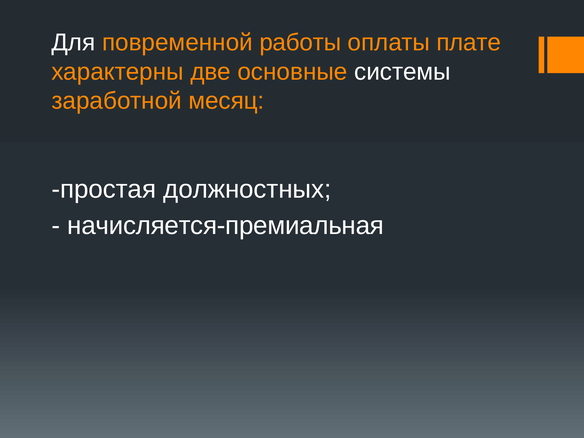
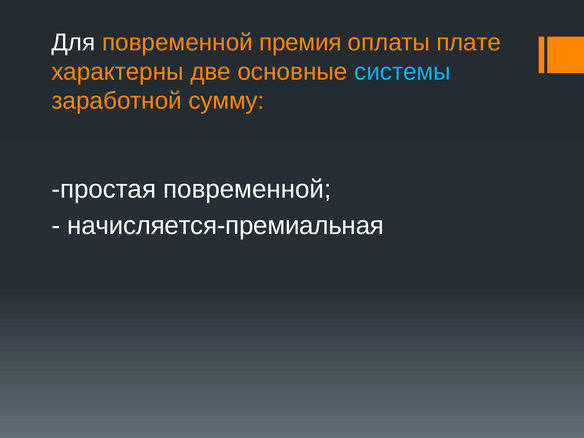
работы: работы -> премия (300, 42)
системы colour: white -> light blue (402, 72)
месяц: месяц -> сумму (226, 101)
простая должностных: должностных -> повременной (247, 189)
